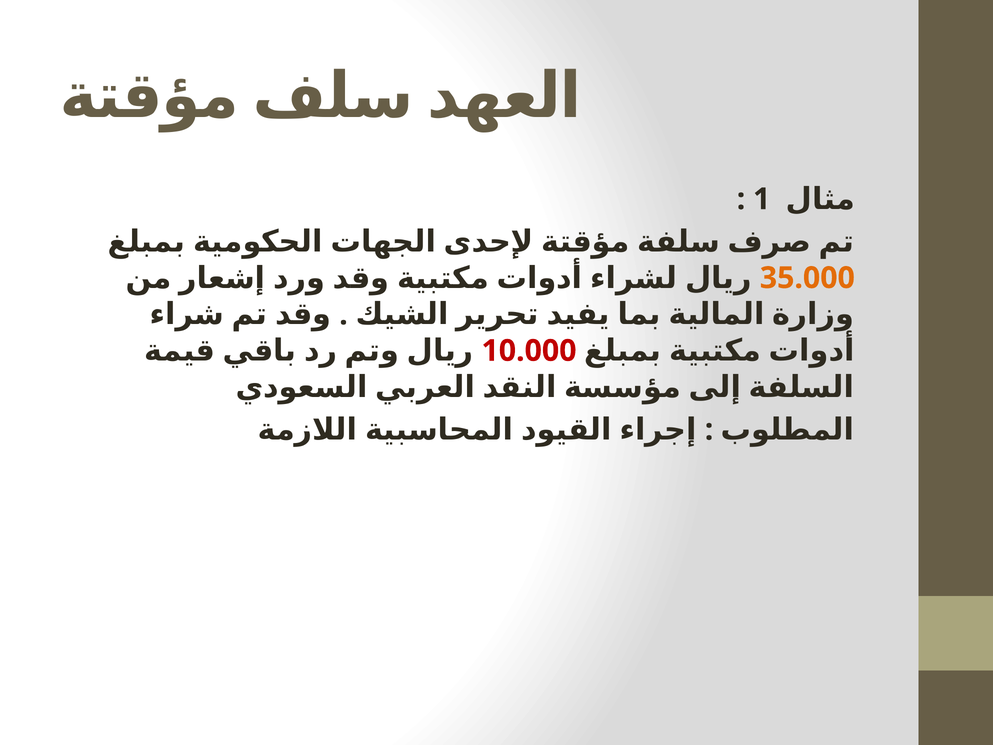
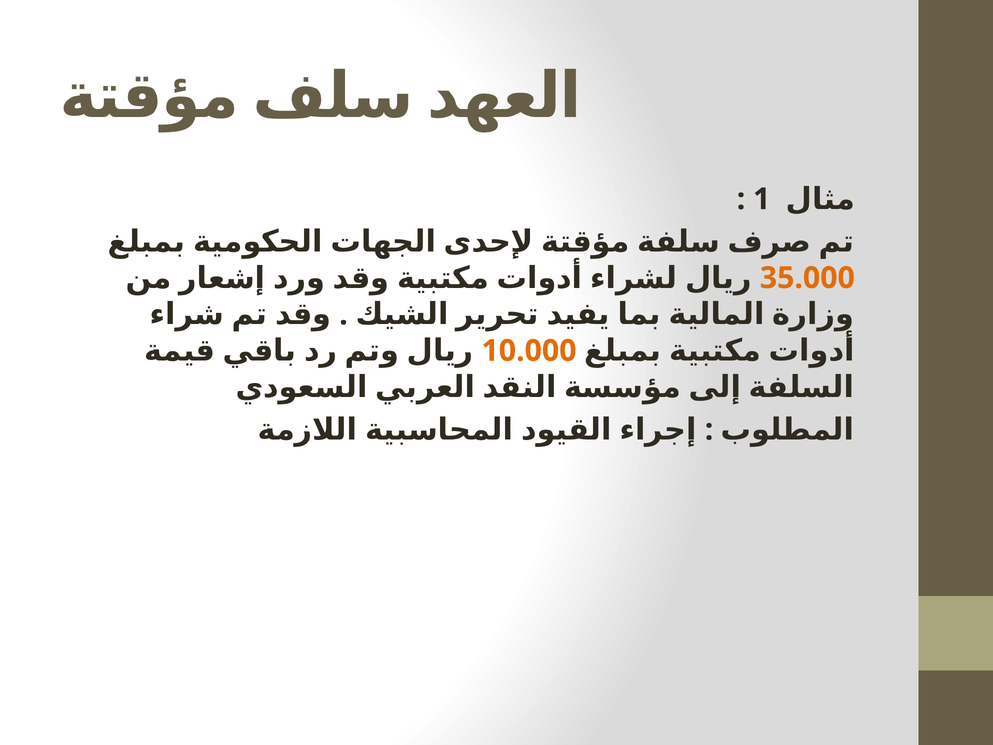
10.000 colour: red -> orange (529, 351)
